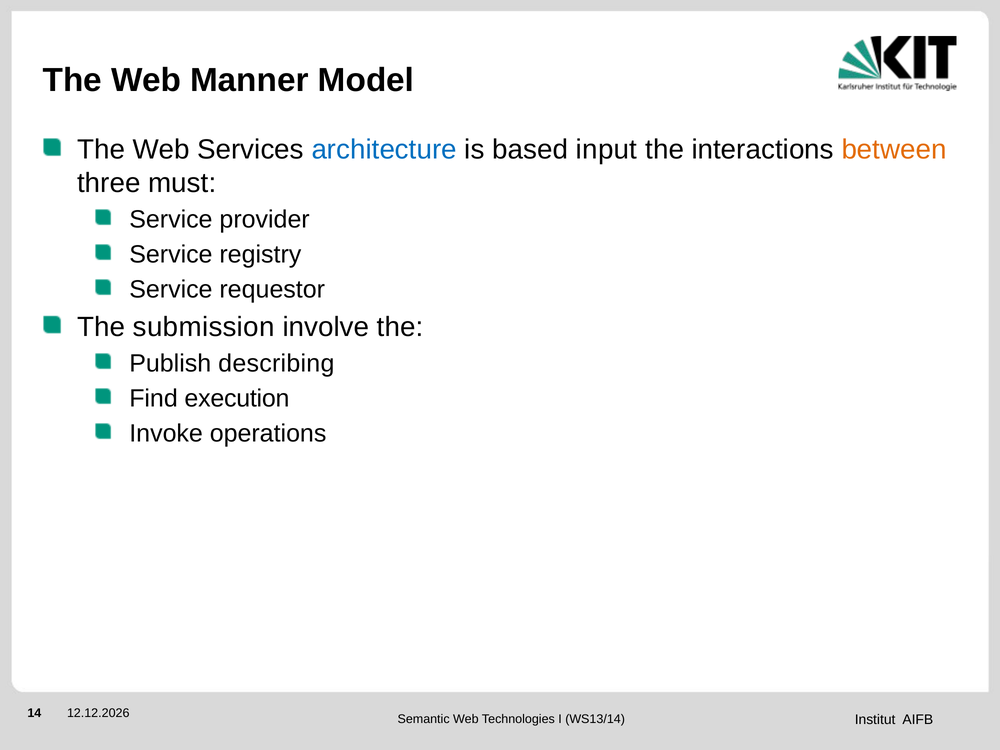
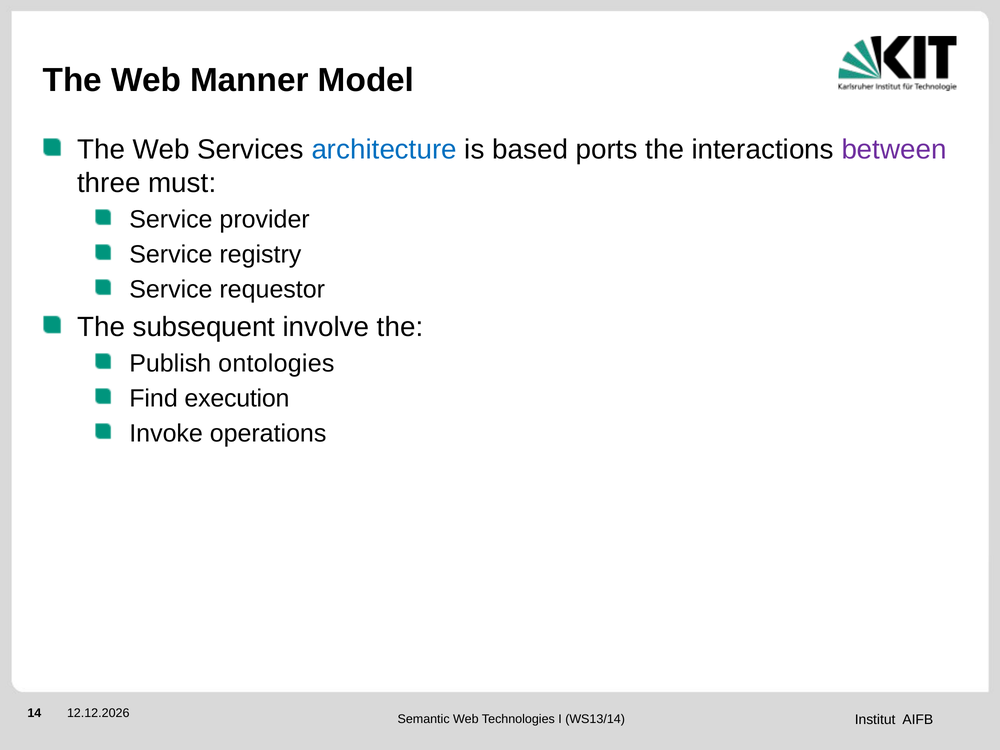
input: input -> ports (607, 150)
between colour: orange -> purple (894, 150)
submission: submission -> subsequent (204, 327)
describing: describing -> ontologies (276, 363)
